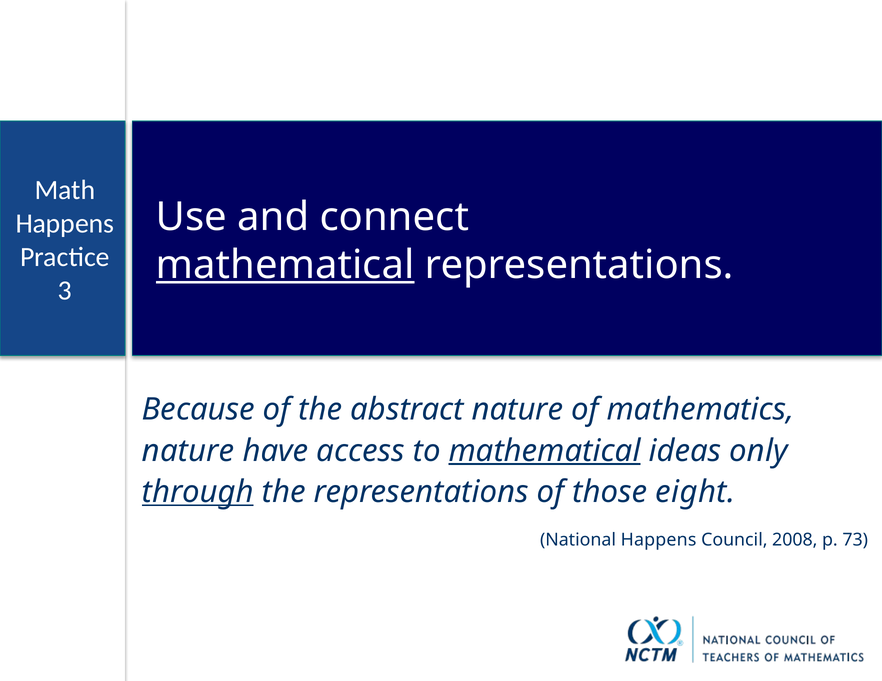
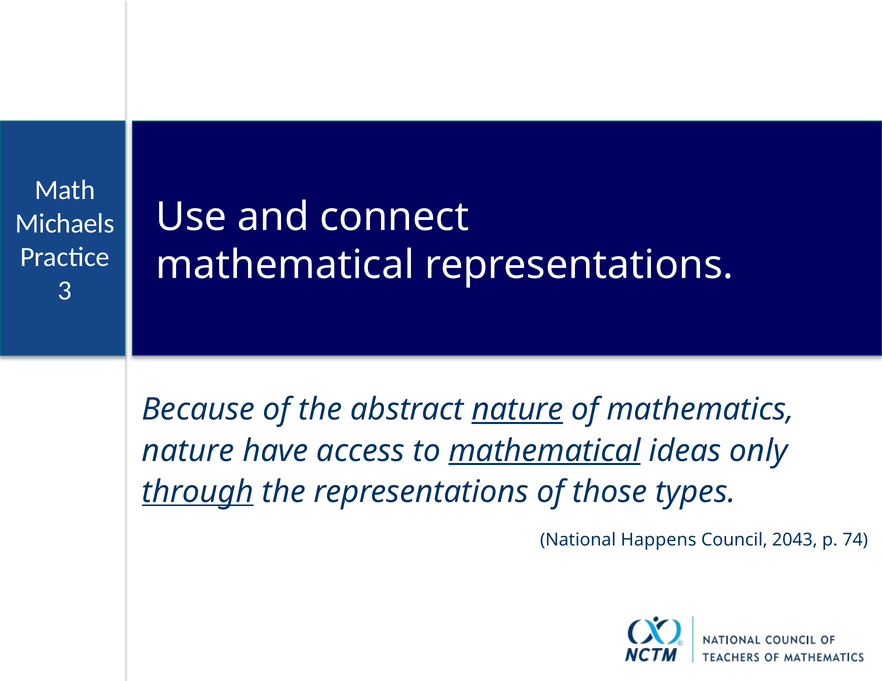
Happens: Happens -> Michaels (65, 224)
mathematical underline: present -> none (285, 265)
nature underline: none -> present (518, 410)
eight: eight -> types (695, 492)
2008: 2008 -> 2043 (795, 540)
73: 73 -> 74 (855, 540)
